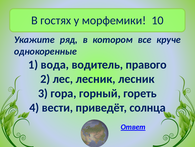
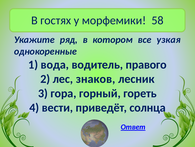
10: 10 -> 58 (158, 20)
круче: круче -> узкая (169, 39)
лес лесник: лесник -> знаков (96, 79)
